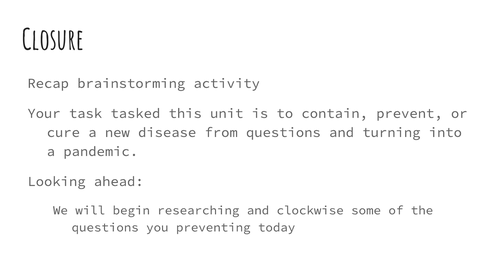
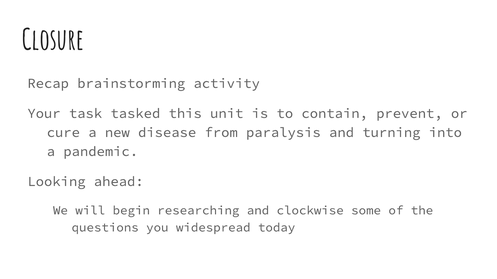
from questions: questions -> paralysis (283, 133)
preventing: preventing -> widespread (213, 228)
